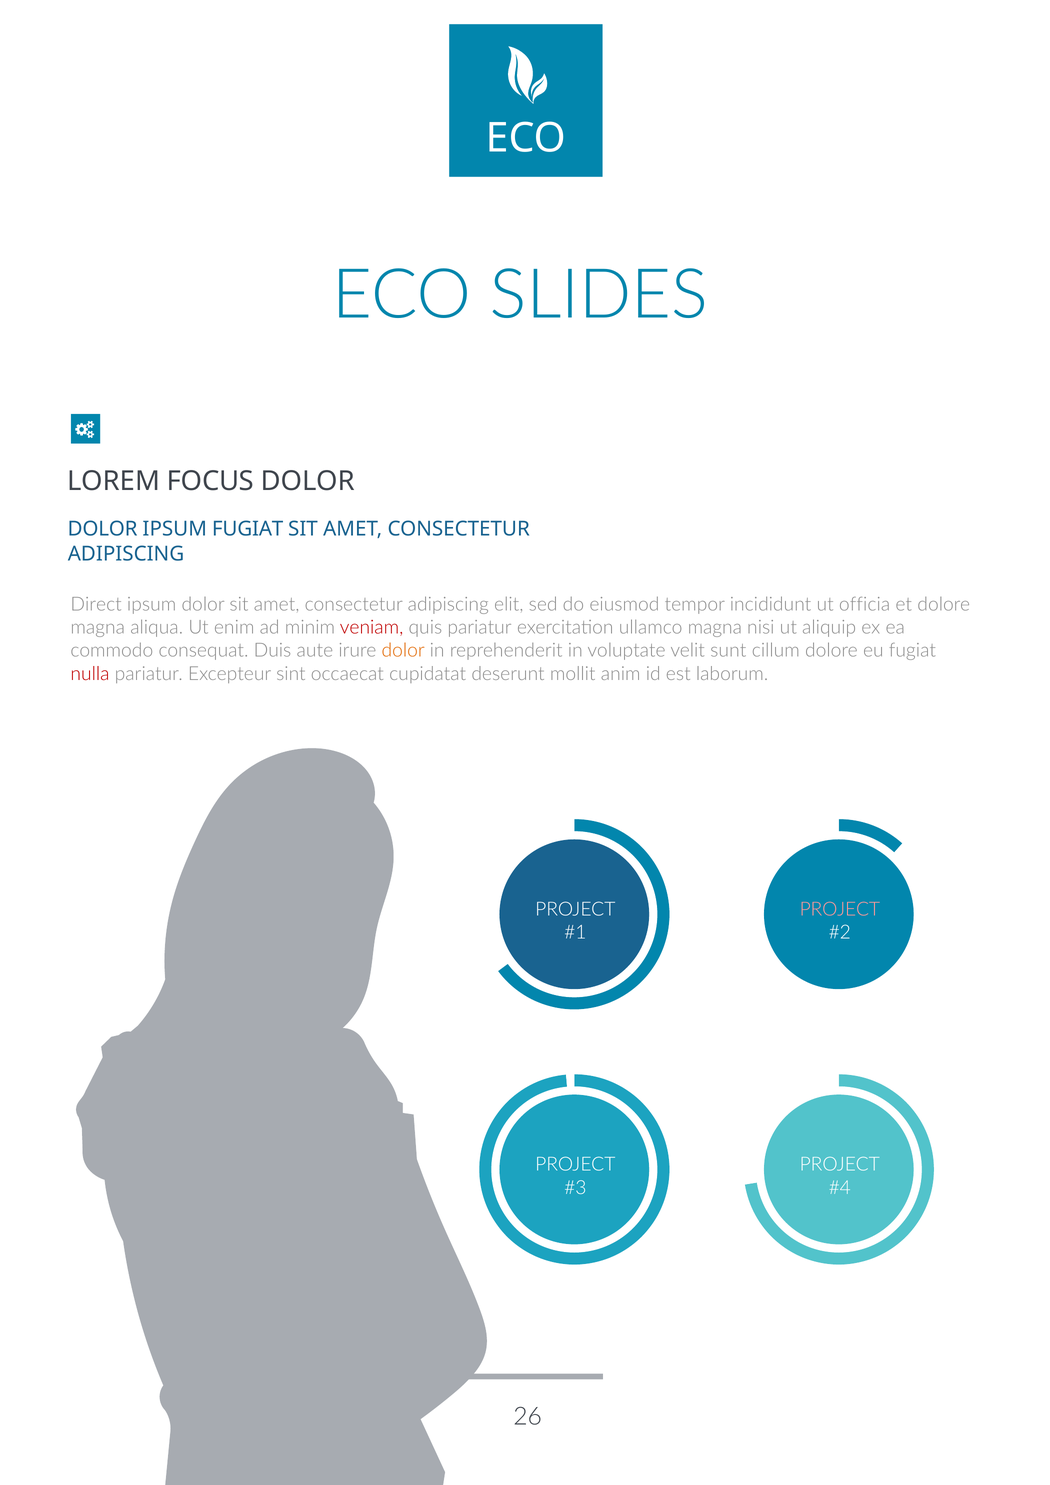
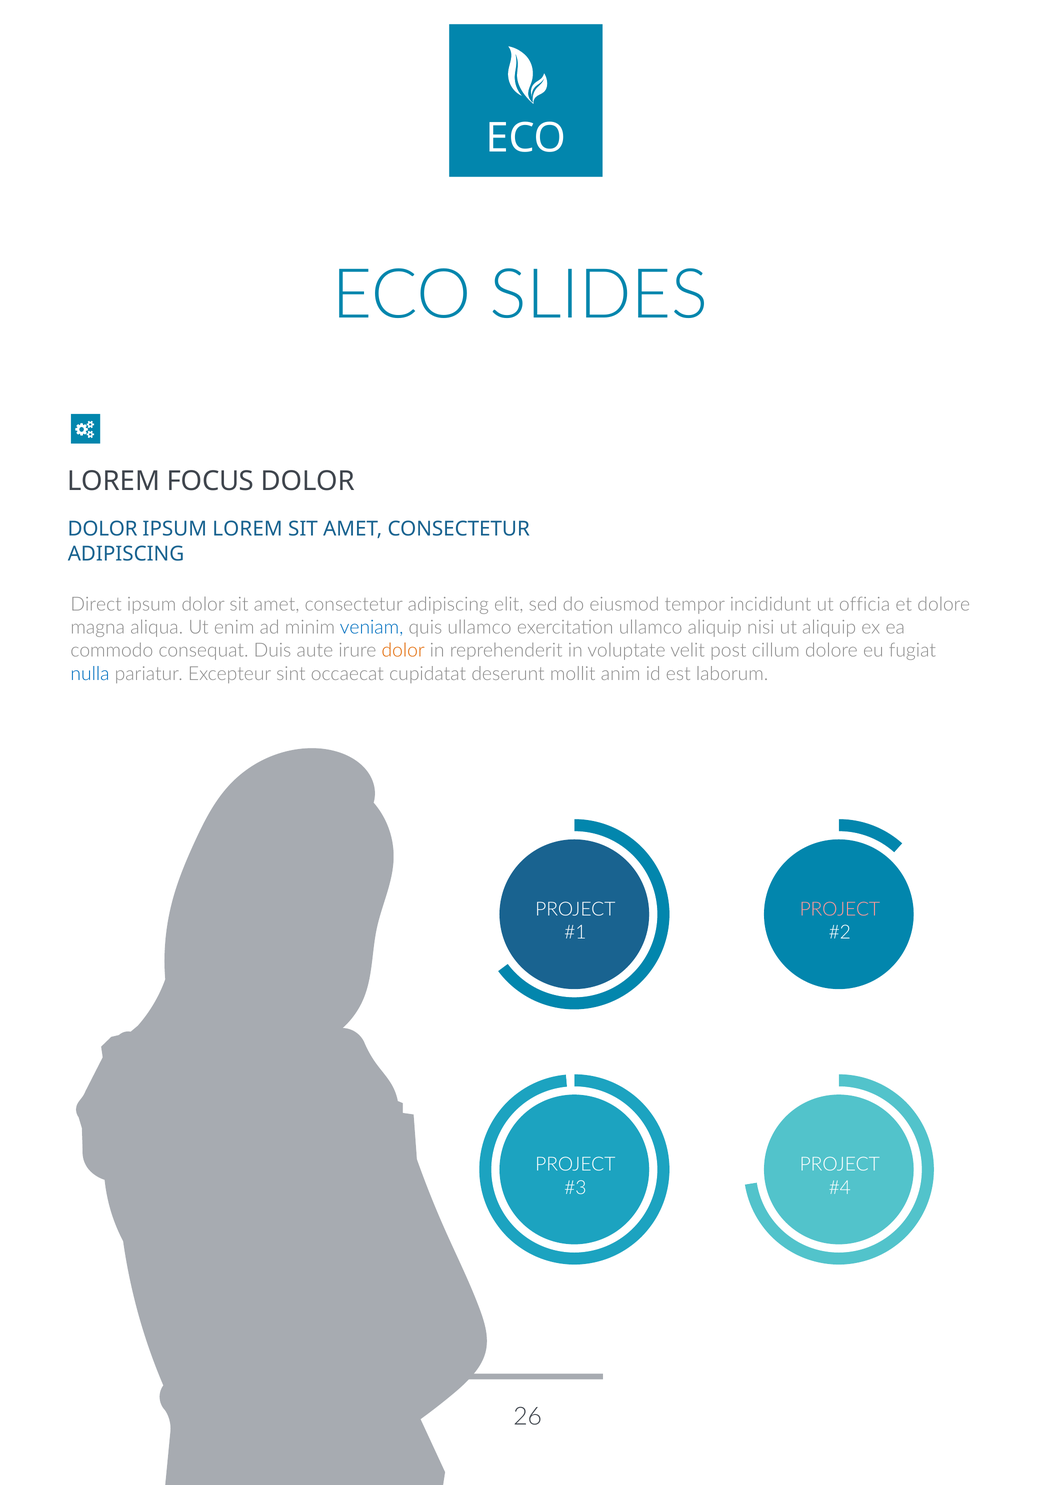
IPSUM FUGIAT: FUGIAT -> LOREM (247, 529)
veniam colour: red -> blue (372, 627)
quis pariatur: pariatur -> ullamco (479, 627)
ullamco magna: magna -> aliquip (715, 627)
sunt: sunt -> post (728, 650)
nulla colour: red -> blue (90, 673)
